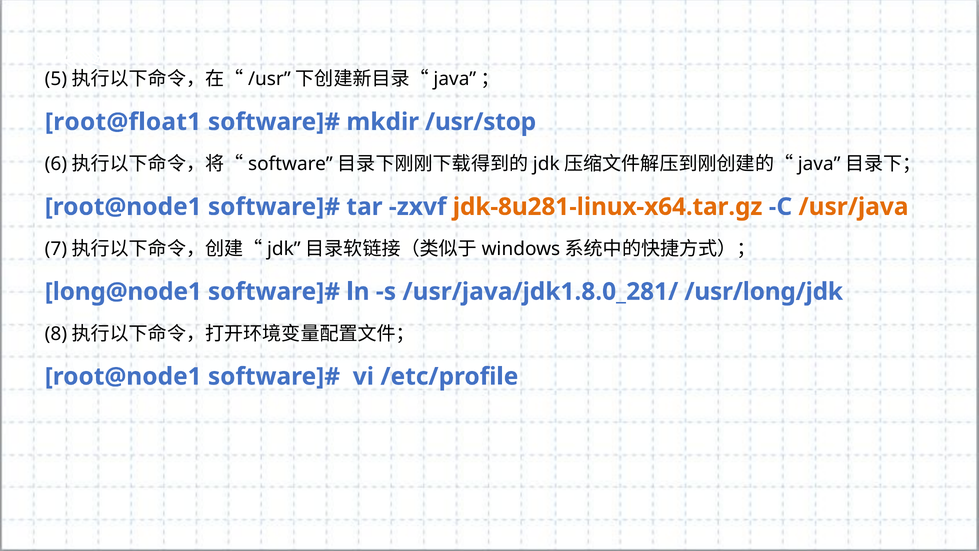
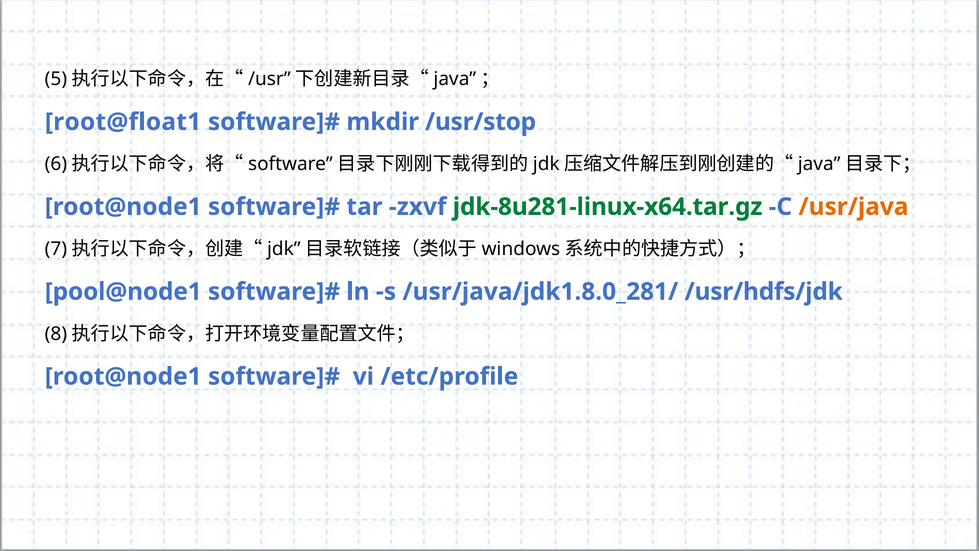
jdk-8u281-linux-x64.tar.gz colour: orange -> green (608, 207)
long@node1: long@node1 -> pool@node1 (123, 292)
/usr/long/jdk: /usr/long/jdk -> /usr/hdfs/jdk (764, 292)
